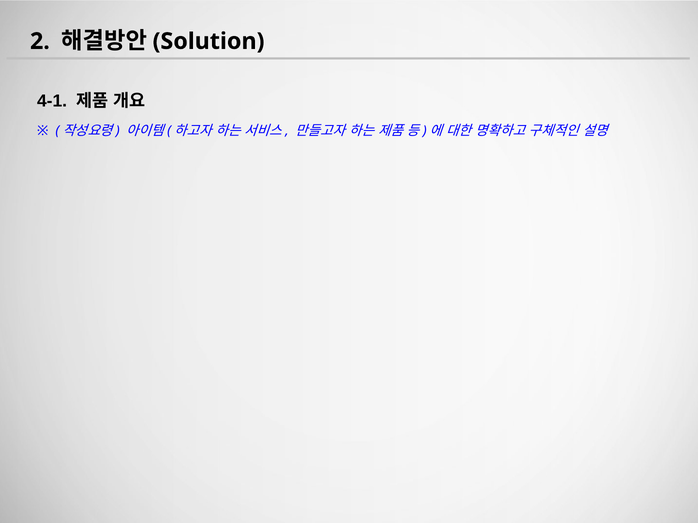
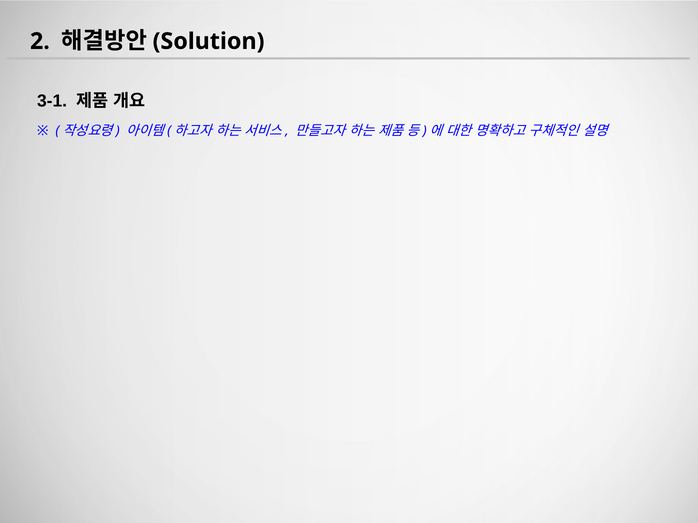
4-1: 4-1 -> 3-1 (52, 101)
